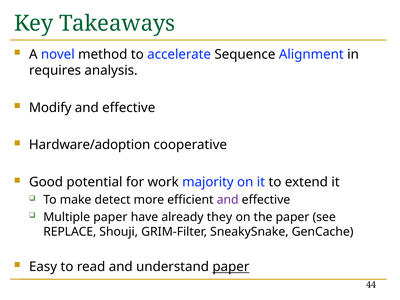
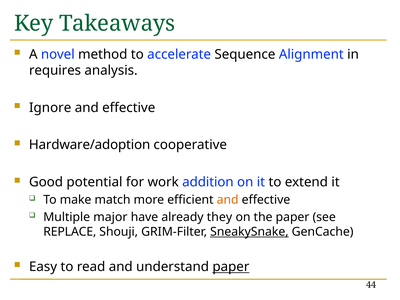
Modify: Modify -> Ignore (50, 108)
majority: majority -> addition (208, 182)
detect: detect -> match (113, 200)
and colour: purple -> orange (228, 200)
Multiple paper: paper -> major (110, 217)
SneakySnake underline: none -> present (249, 232)
